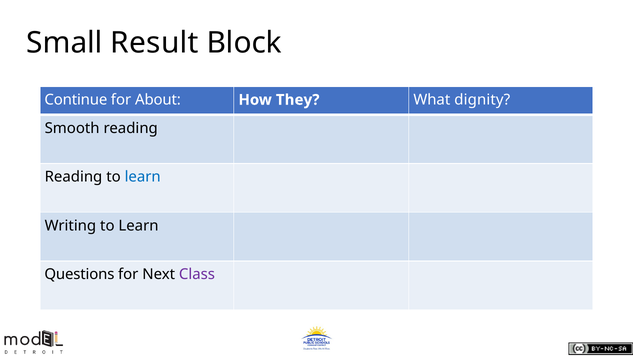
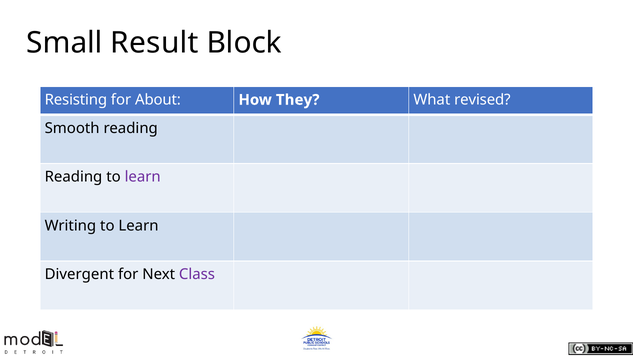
Continue: Continue -> Resisting (76, 100)
dignity: dignity -> revised (482, 100)
learn colour: blue -> purple (143, 177)
Questions: Questions -> Divergent (79, 275)
